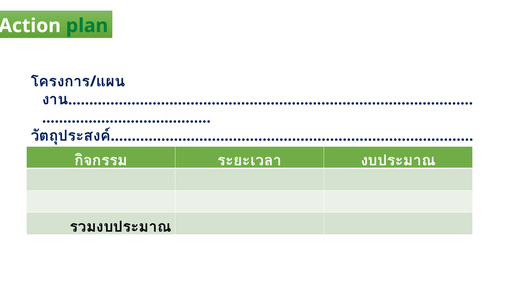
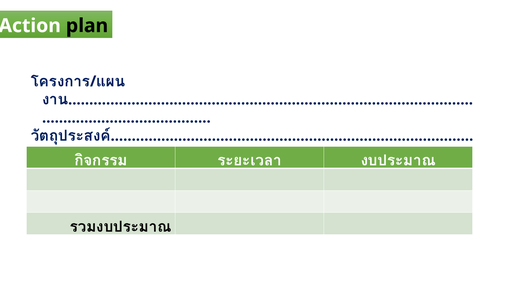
plan colour: green -> black (87, 26)
